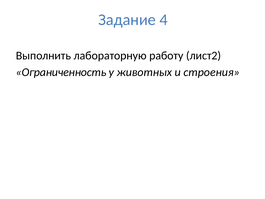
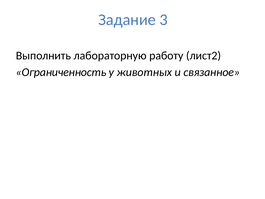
4: 4 -> 3 (164, 20)
строения: строения -> связанное (212, 72)
